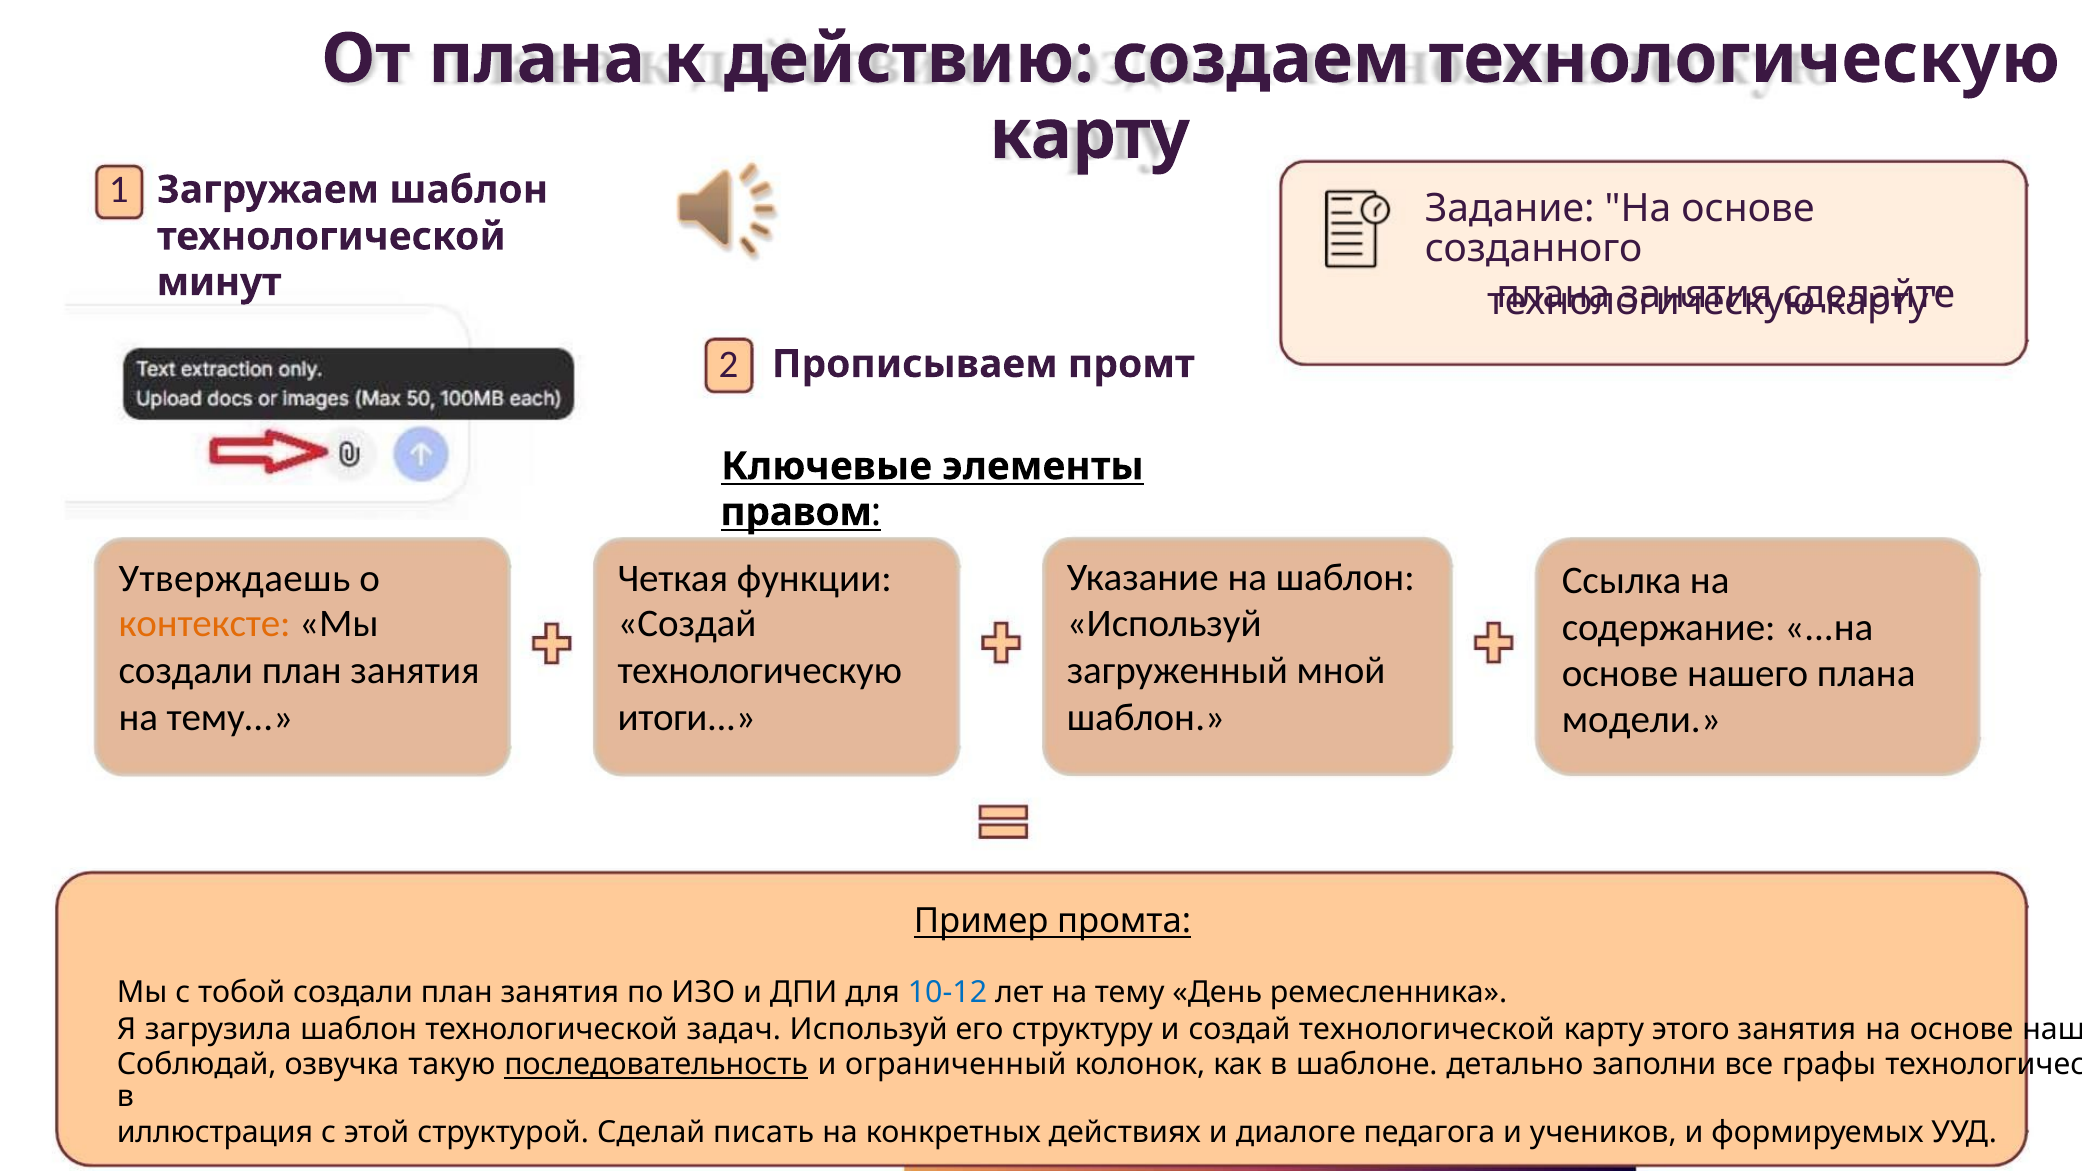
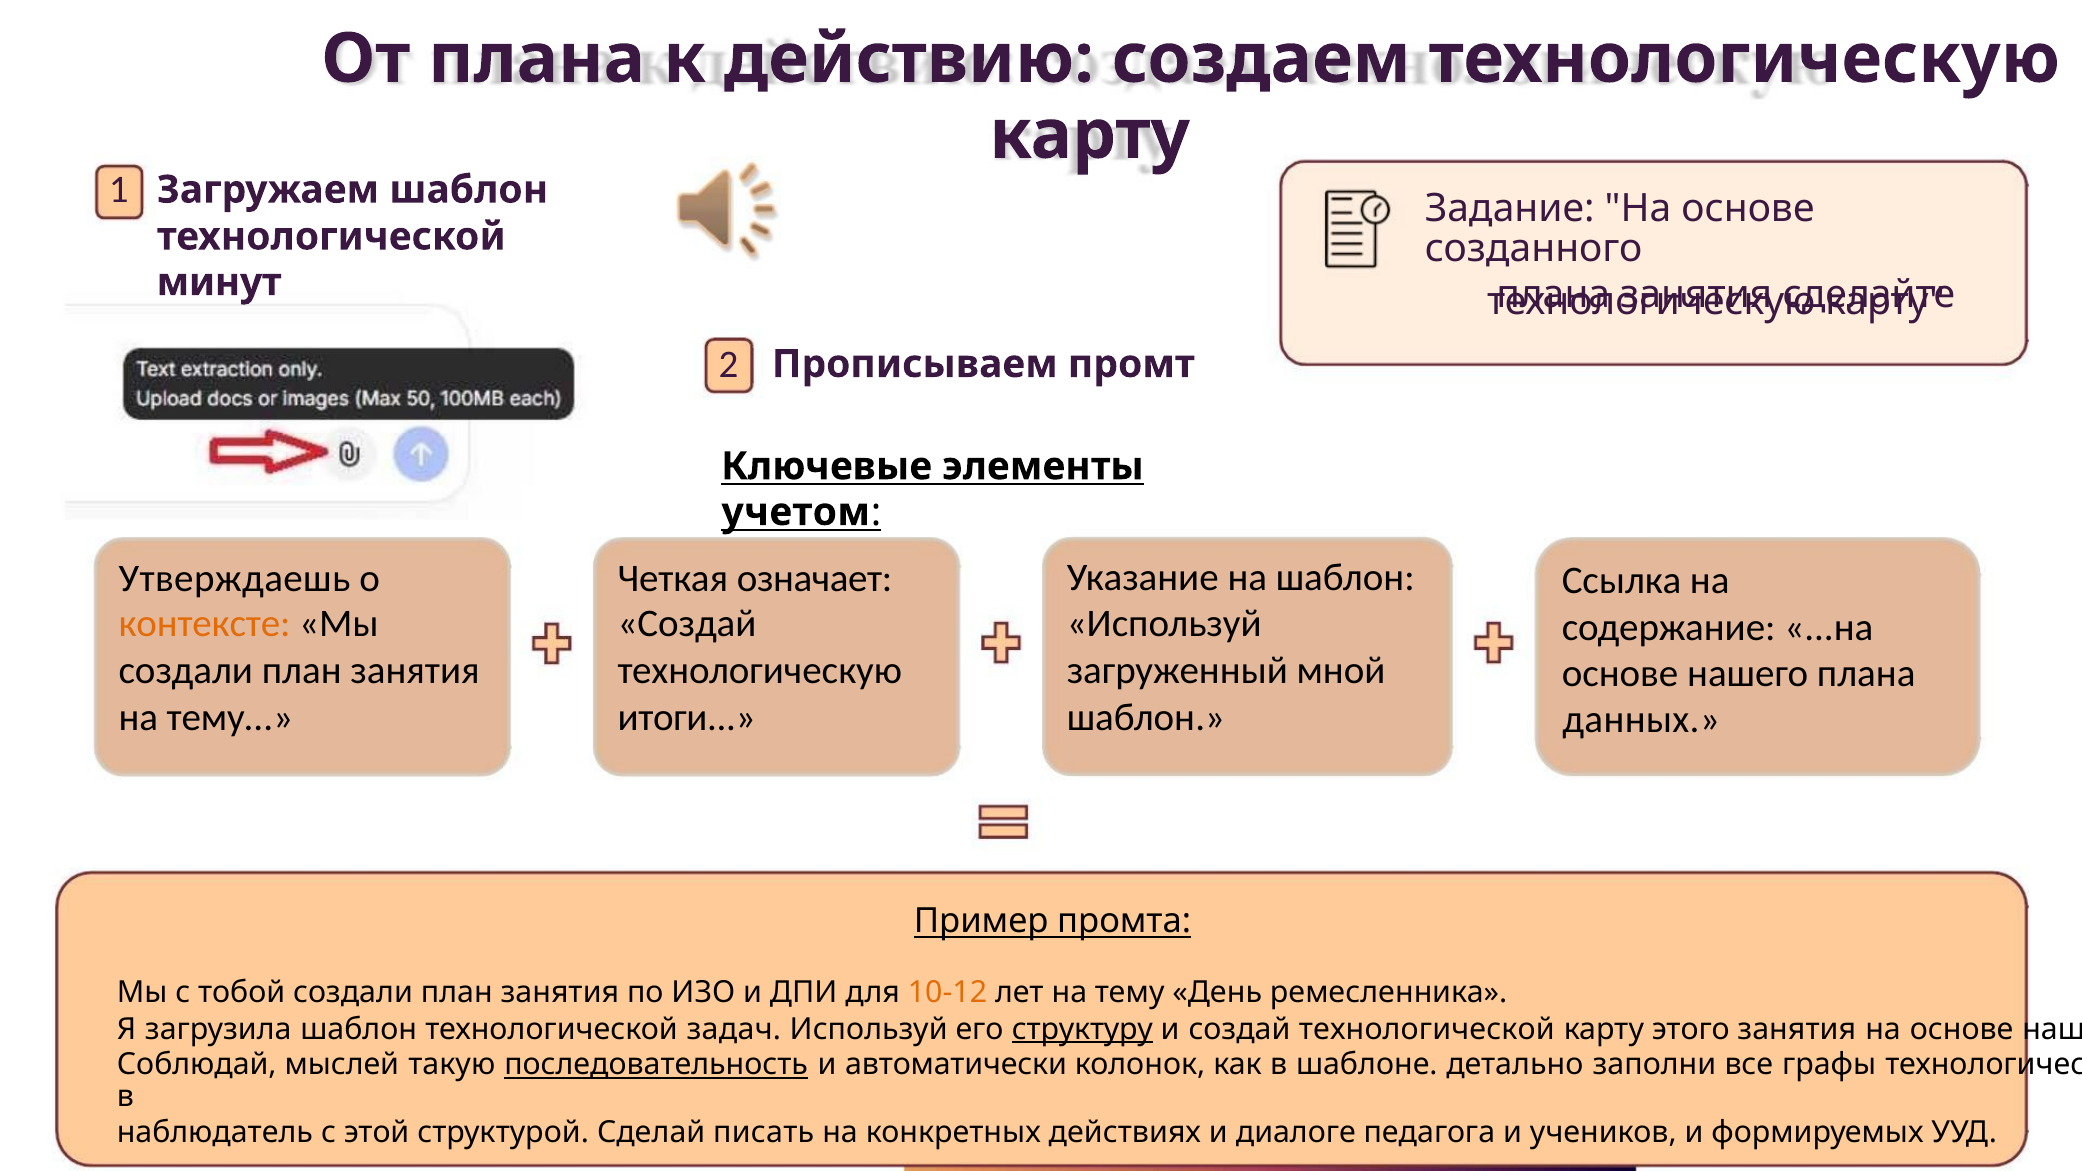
правом: правом -> учетом (796, 512)
функции: функции -> означает (815, 578)
модели: модели -> данных (1641, 720)
10-12 colour: blue -> orange (948, 993)
структуру underline: none -> present (1082, 1029)
озвучка: озвучка -> мыслей (342, 1065)
ограниченный: ограниченный -> автоматически (956, 1065)
иллюстрация: иллюстрация -> наблюдатель (215, 1133)
